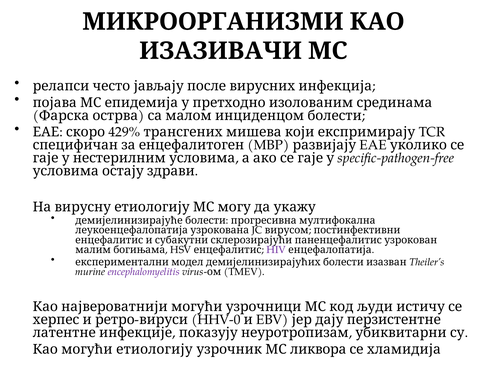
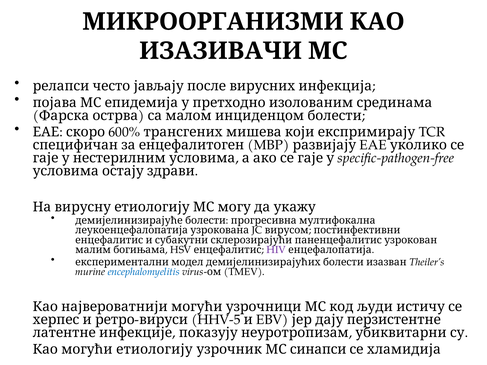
429%: 429% -> 600% (124, 132)
encephalomyelitis colour: purple -> blue (144, 272)
HHV-0: HHV-0 -> HHV-5 (216, 320)
ликвора: ликвора -> синапси (318, 349)
